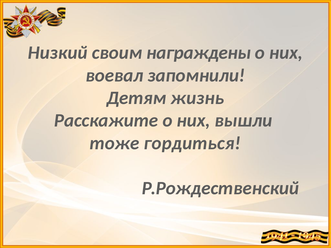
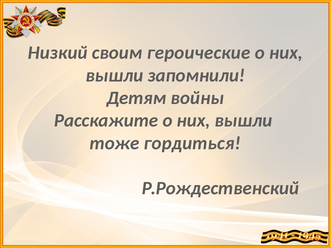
награждены: награждены -> героические (199, 53)
воевал: воевал -> вышли (114, 75)
жизнь: жизнь -> войны (197, 98)
